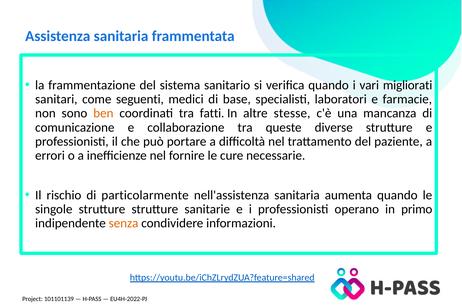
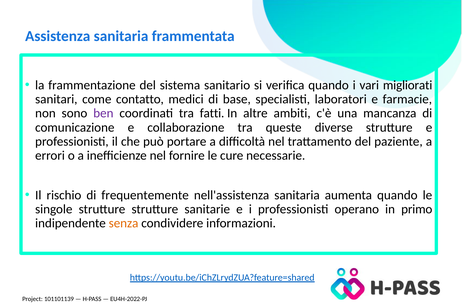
seguenti: seguenti -> contatto (140, 99)
ben colour: orange -> purple (103, 113)
stesse: stesse -> ambiti (292, 113)
particolarmente: particolarmente -> frequentemente (145, 195)
